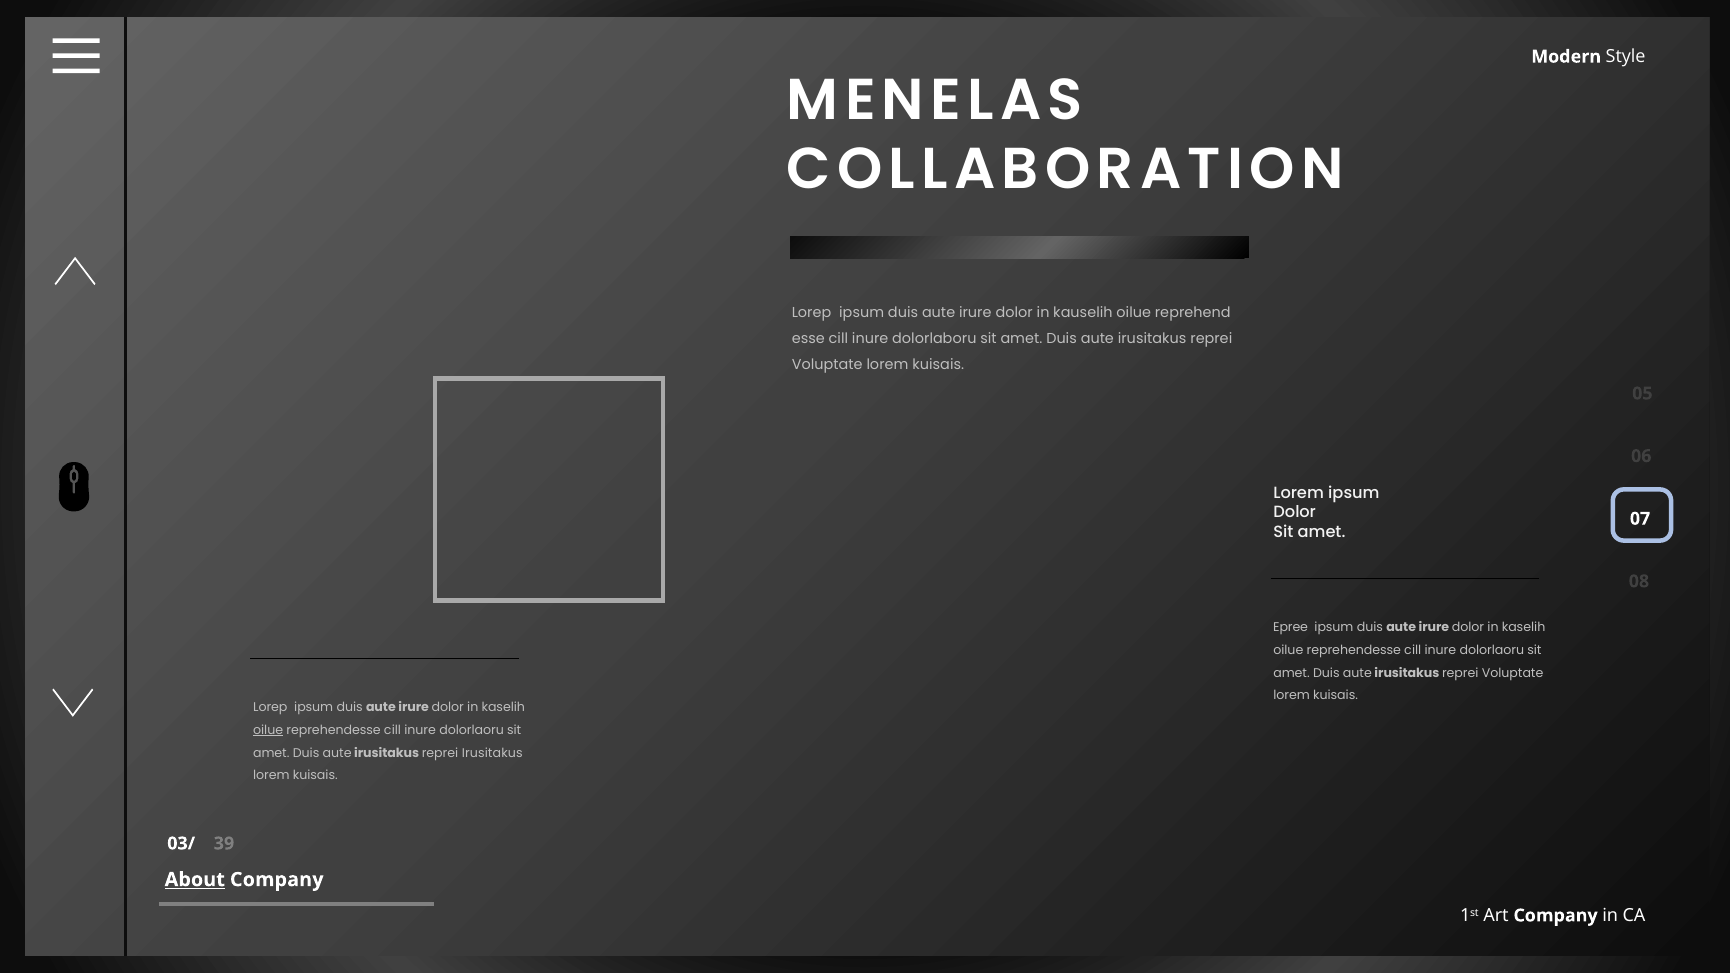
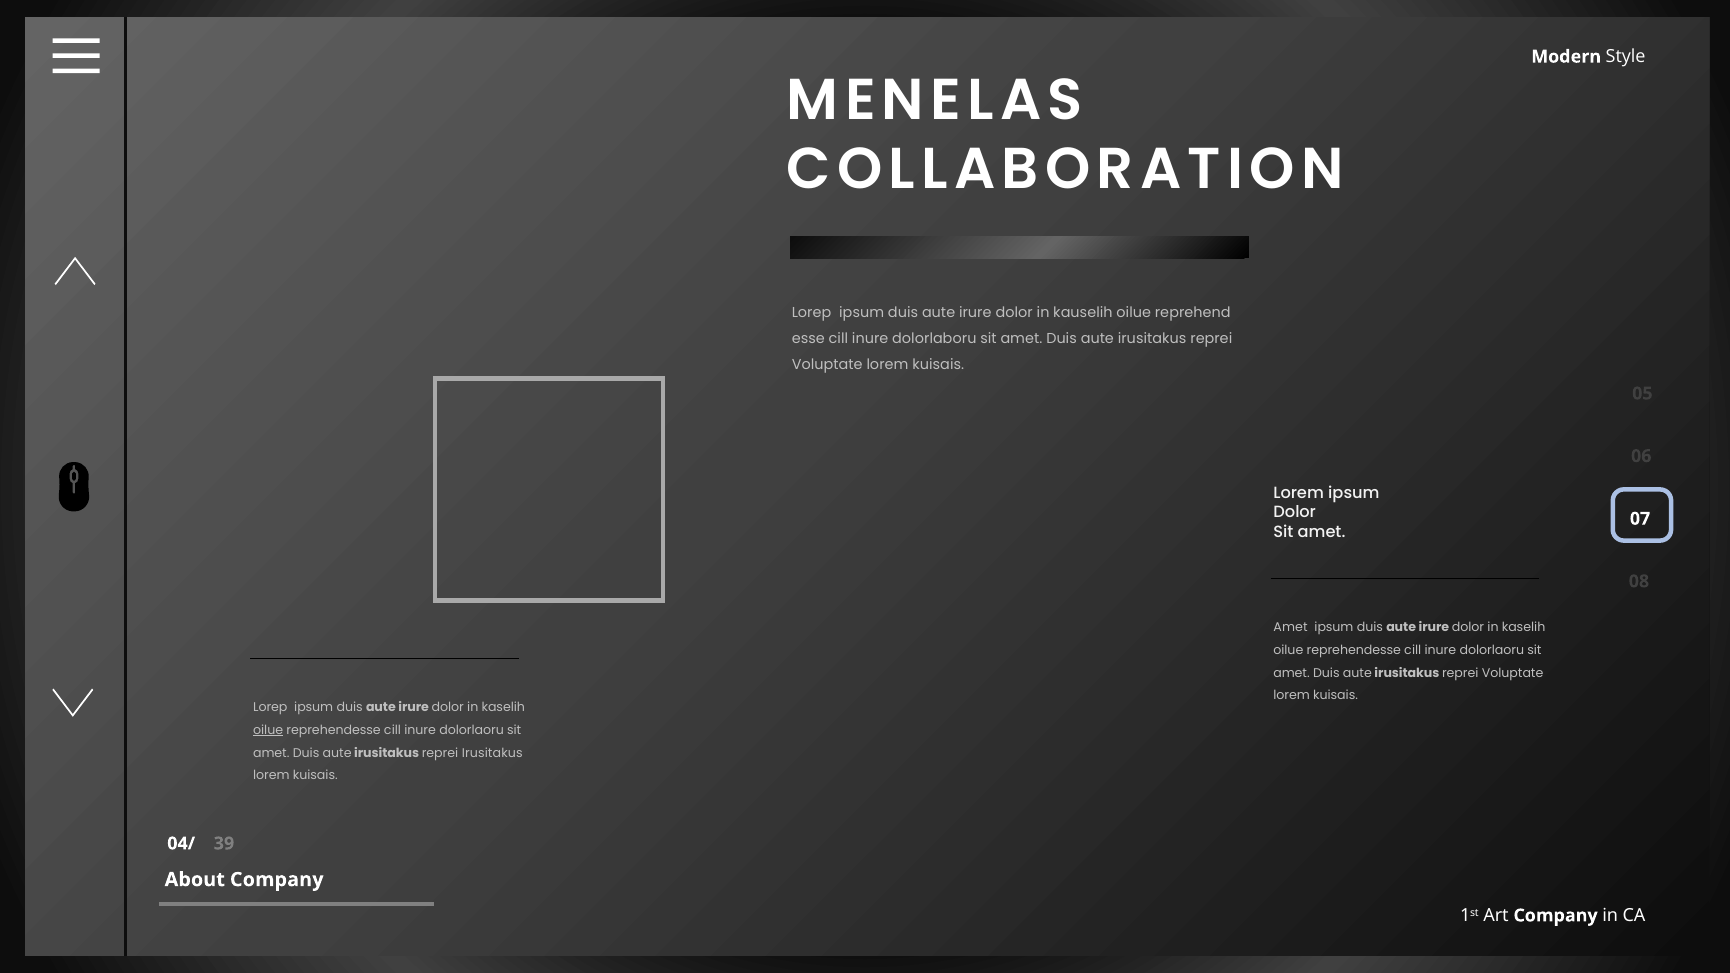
Epree: Epree -> Amet (1291, 628)
03/: 03/ -> 04/ (181, 844)
About underline: present -> none (195, 880)
